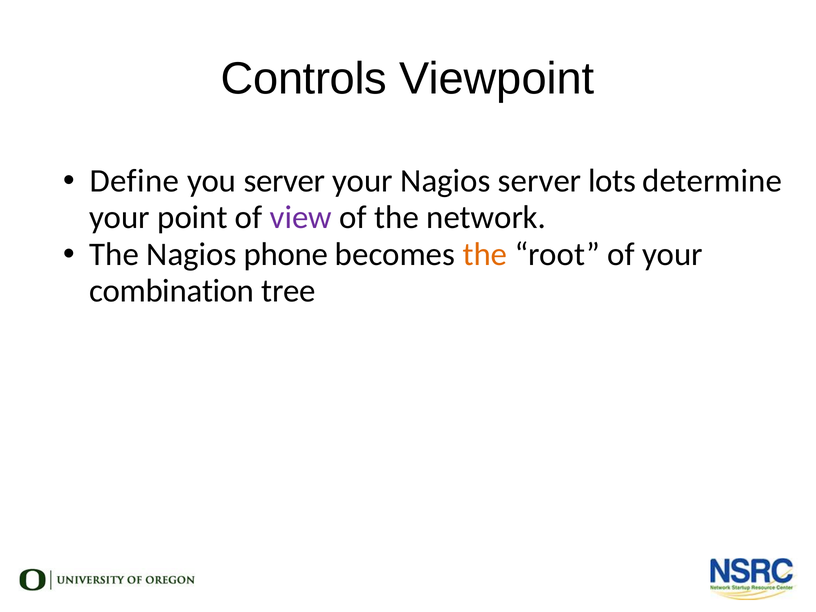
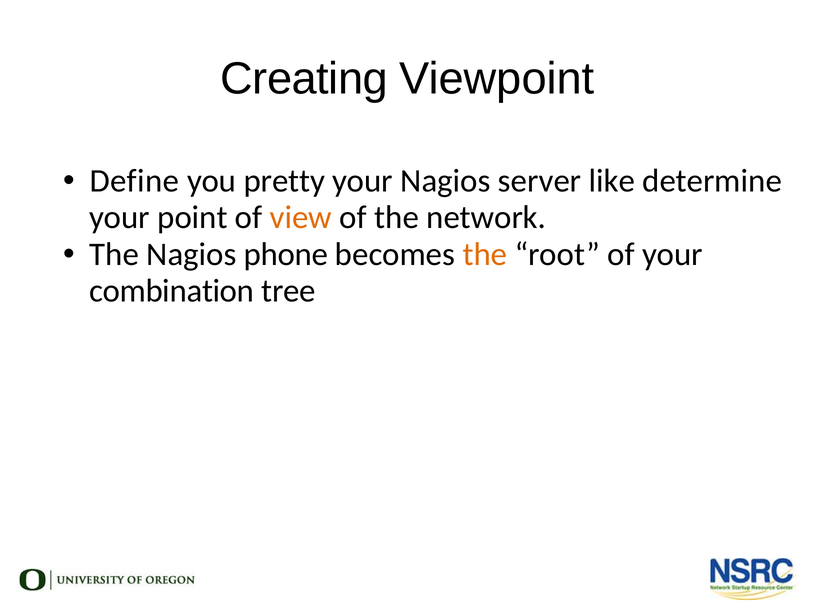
Controls: Controls -> Creating (304, 79)
you server: server -> pretty (284, 181)
lots: lots -> like (612, 181)
view colour: purple -> orange (301, 217)
